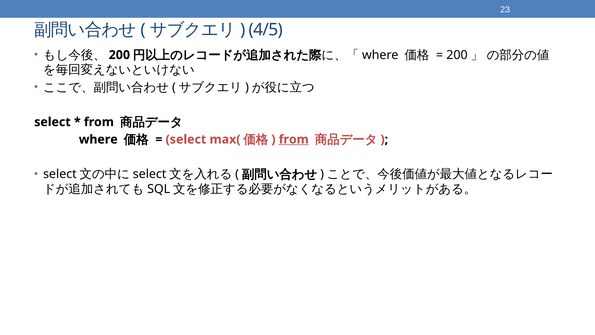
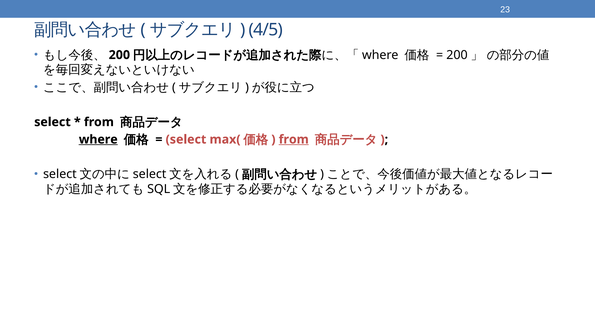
where underline: none -> present (98, 139)
